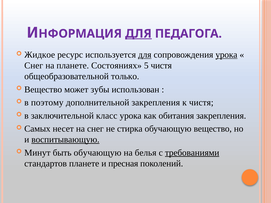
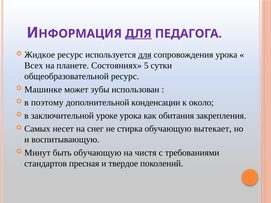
урока underline: present -> none (226, 55)
Снег: Снег -> Всех (34, 66)
5 чистя: чистя -> сутки (161, 66)
общеобразовательной только: только -> ресурс (125, 76)
Вещество: Вещество -> Машинке (43, 90)
дополнительной закрепления: закрепления -> конденсации (156, 103)
к чистя: чистя -> около (201, 103)
класс: класс -> уроке (107, 116)
обучающую вещество: вещество -> вытекает (213, 129)
воспитывающую underline: present -> none (65, 140)
белья: белья -> чистя (146, 153)
требованиями underline: present -> none (192, 153)
стандартов планете: планете -> пресная (84, 164)
пресная: пресная -> твердое (123, 164)
